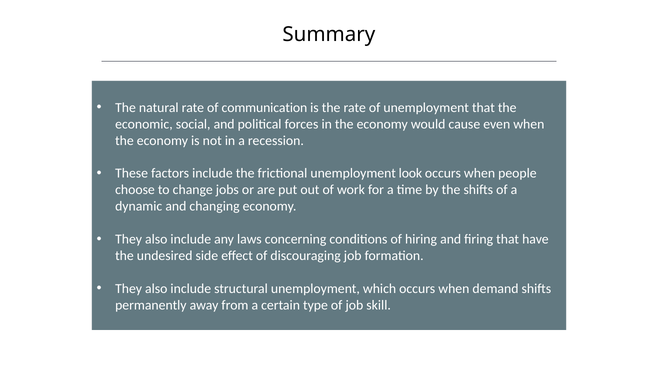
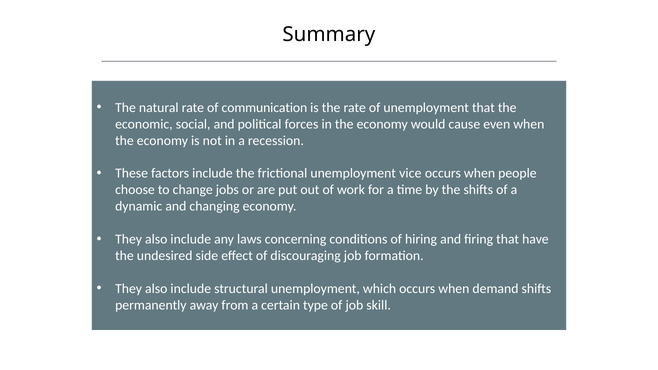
look: look -> vice (410, 174)
